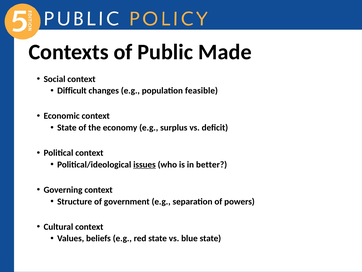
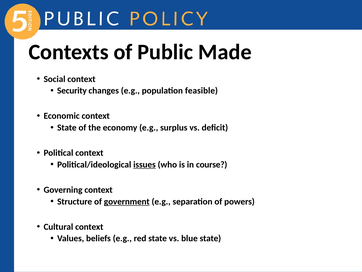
Difficult: Difficult -> Security (72, 91)
better: better -> course (212, 164)
government underline: none -> present (127, 201)
